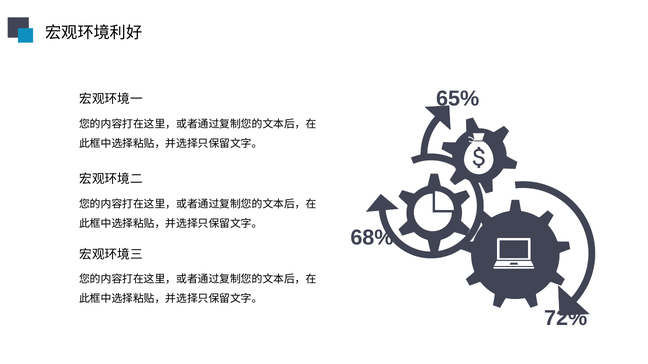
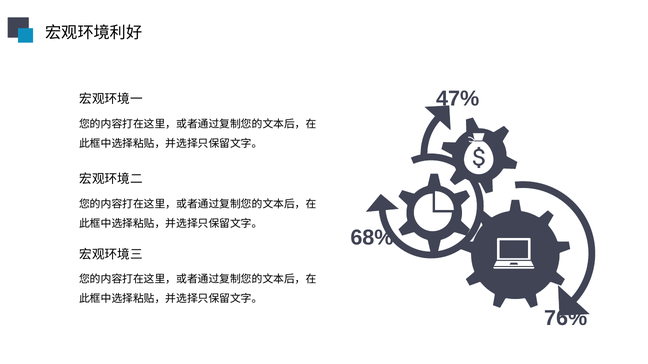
65%: 65% -> 47% (458, 99)
72%: 72% -> 76% (566, 319)
